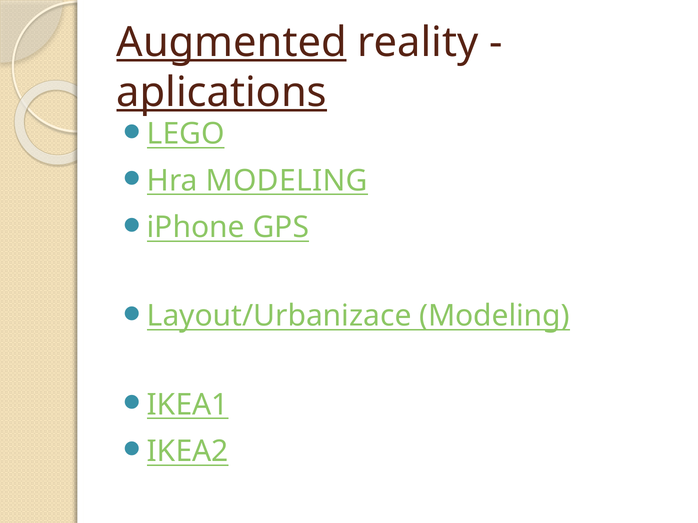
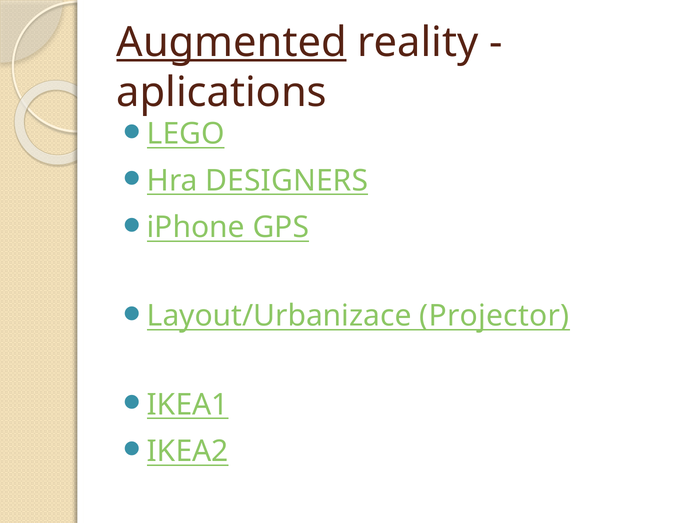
aplications underline: present -> none (222, 93)
Hra MODELING: MODELING -> DESIGNERS (287, 181)
Layout/Urbanizace Modeling: Modeling -> Projector (494, 316)
